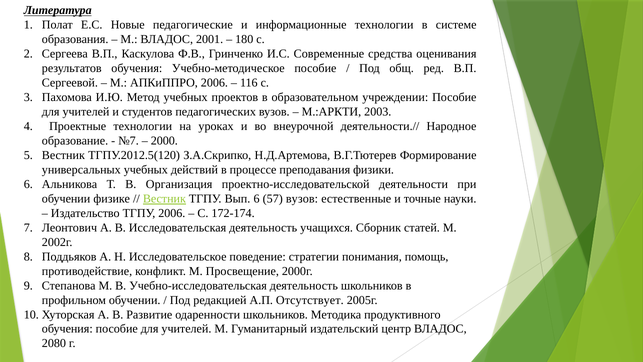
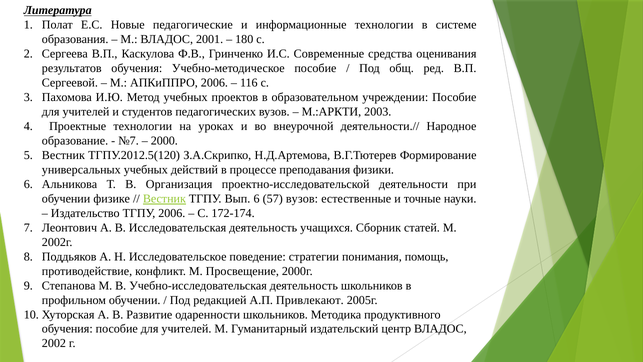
Отсутствует: Отсутствует -> Привлекают (310, 300)
2080: 2080 -> 2002 (54, 343)
